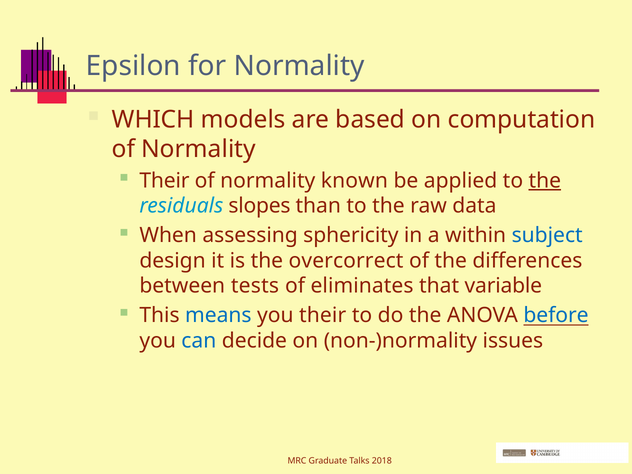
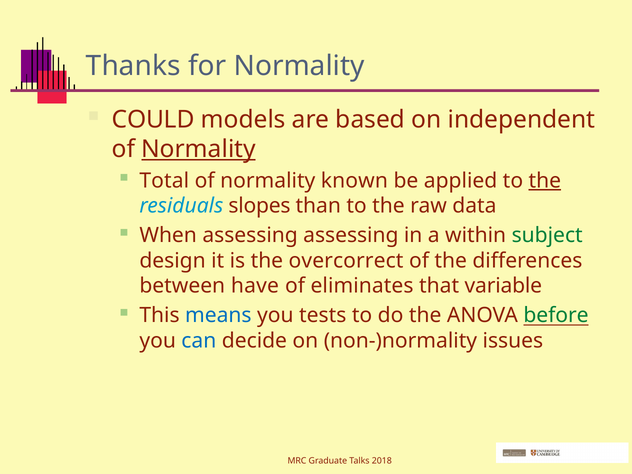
Epsilon: Epsilon -> Thanks (133, 66)
WHICH: WHICH -> COULD (153, 120)
computation: computation -> independent (522, 120)
Normality underline: none -> present (199, 149)
Their: Their -> Total (164, 181)
assessing sphericity: sphericity -> assessing (351, 235)
subject colour: blue -> green (547, 235)
tests: tests -> have (255, 286)
you their: their -> tests (323, 315)
before colour: blue -> green (556, 315)
